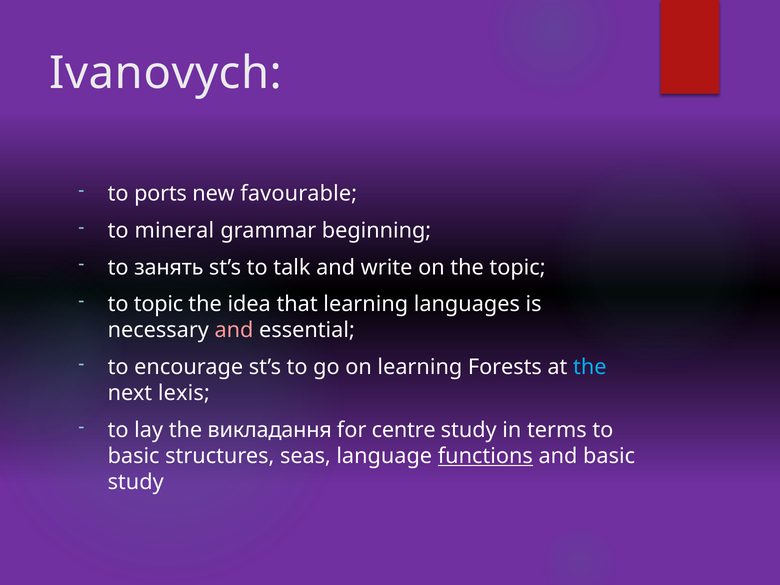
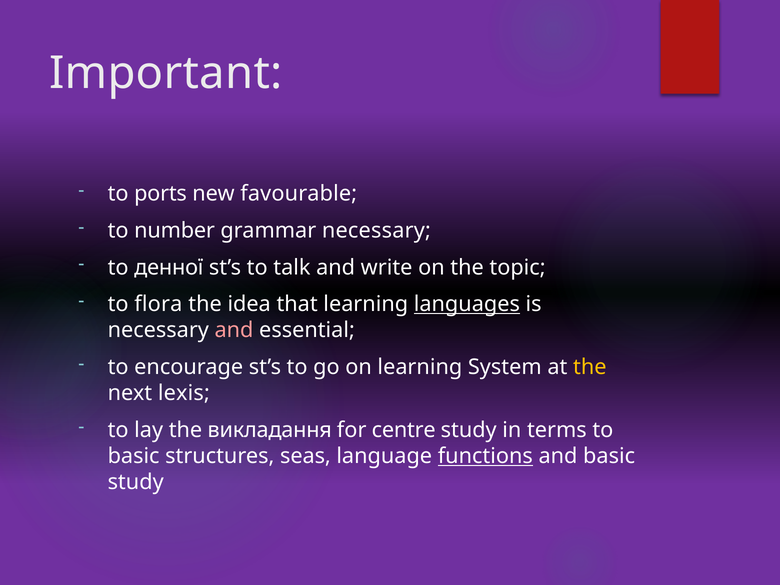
Ivanovych: Ivanovych -> Important (166, 73)
mineral: mineral -> number (175, 230)
grammar beginning: beginning -> necessary (376, 230)
занять: занять -> денної (169, 267)
to topic: topic -> flora (158, 304)
languages underline: none -> present (467, 304)
Forests: Forests -> System (505, 367)
the colour: light blue -> yellow (590, 367)
